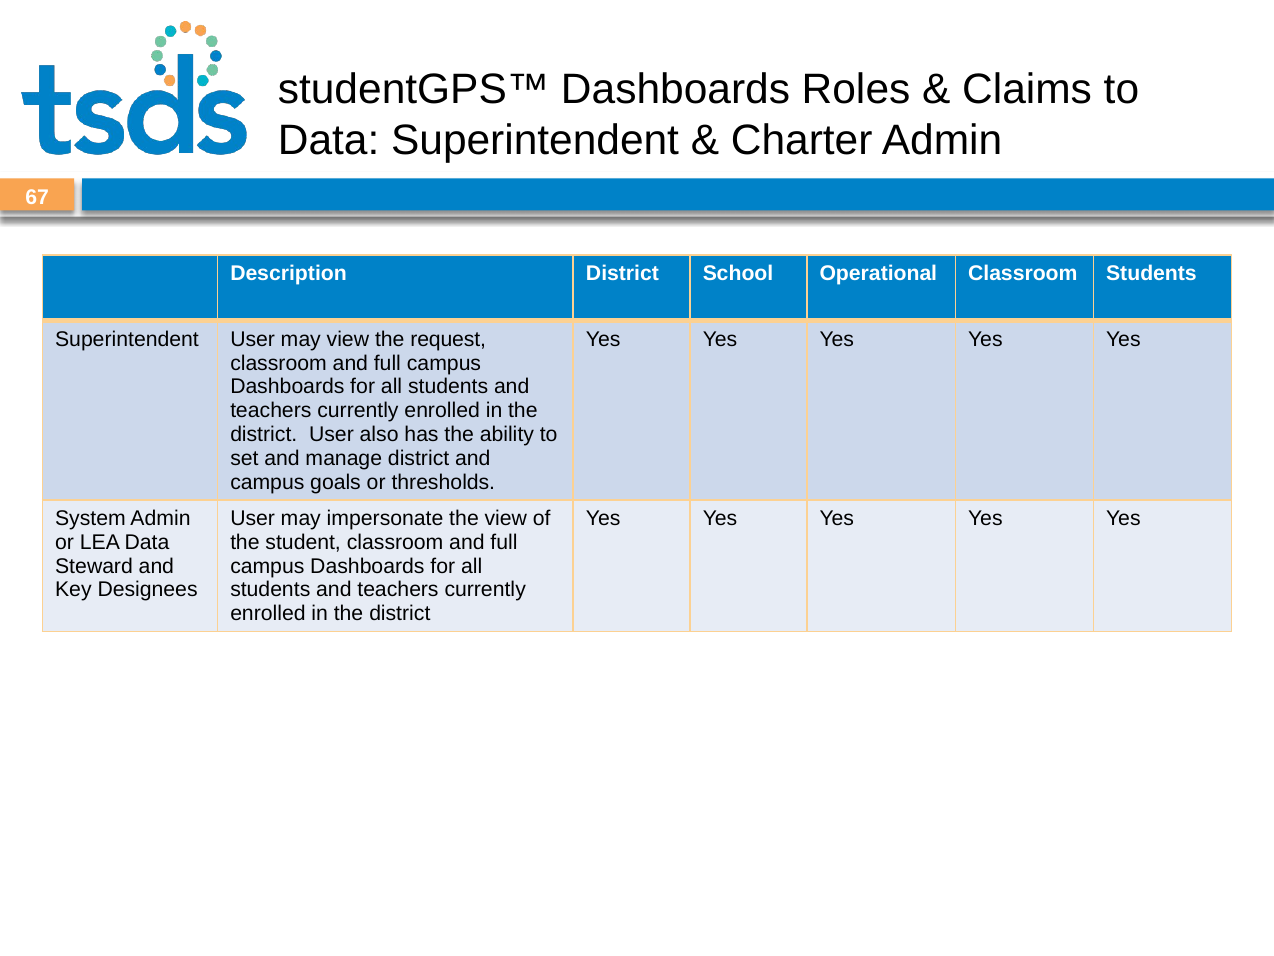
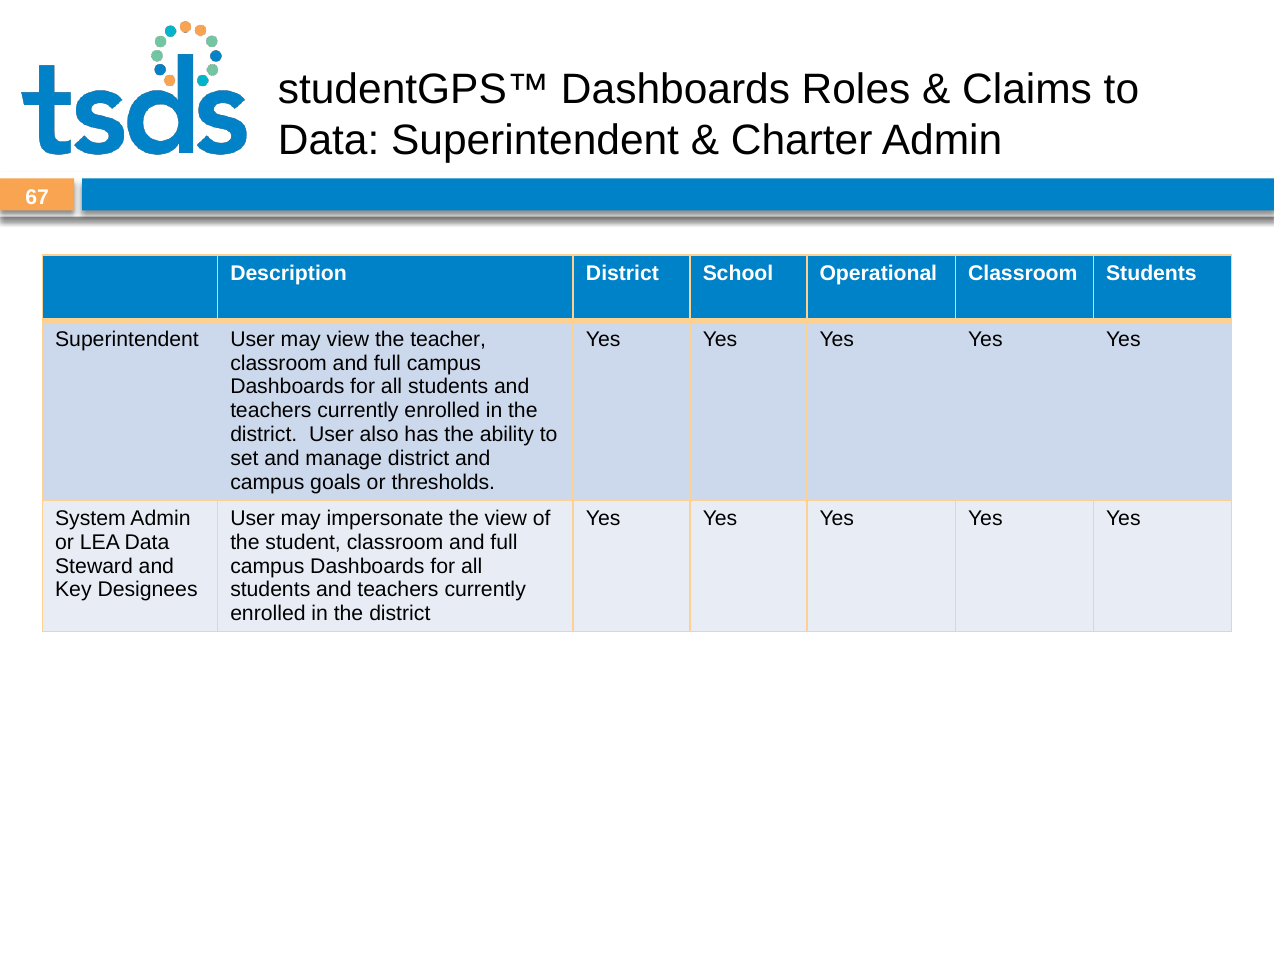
request: request -> teacher (448, 339)
